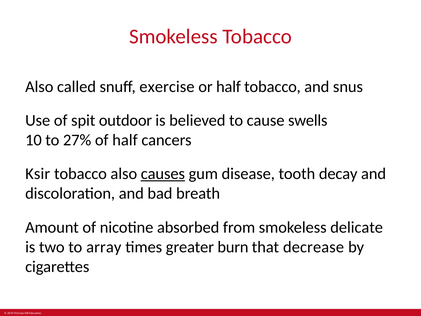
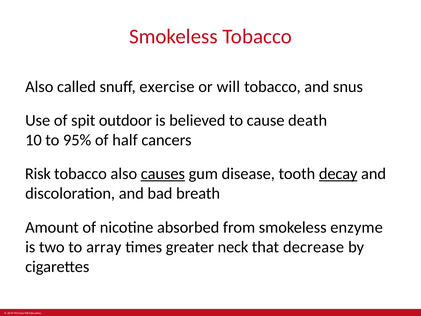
or half: half -> will (228, 87)
swells: swells -> death (308, 120)
27%: 27% -> 95% (77, 140)
Ksir: Ksir -> Risk (38, 174)
decay underline: none -> present (338, 174)
delicate: delicate -> enzyme (357, 227)
burn: burn -> neck (233, 247)
